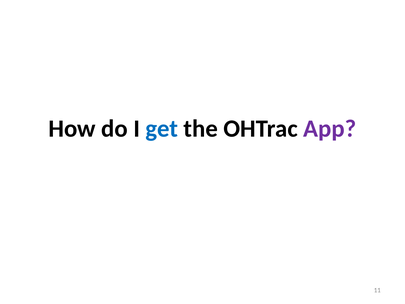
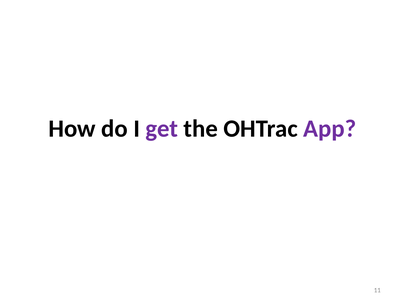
get colour: blue -> purple (162, 129)
